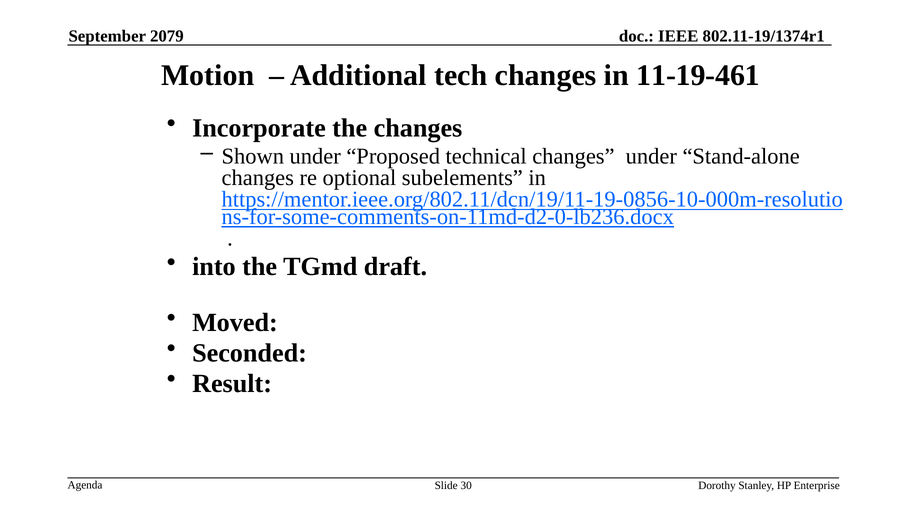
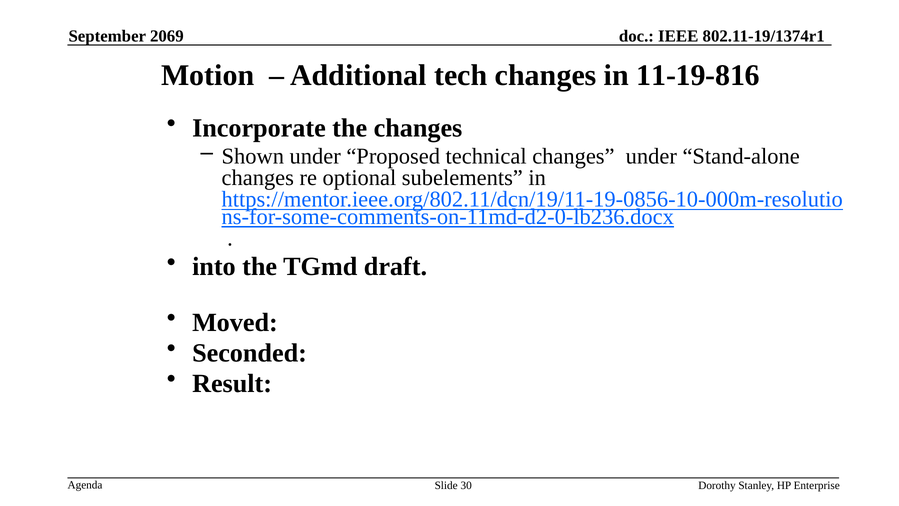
2079: 2079 -> 2069 (167, 36)
11-19-461: 11-19-461 -> 11-19-816 (698, 75)
